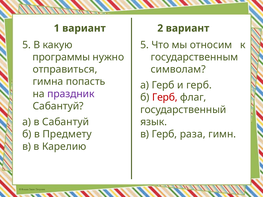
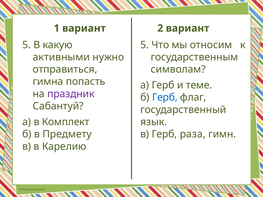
программы: программы -> активными (61, 57)
и герб: герб -> теме (199, 85)
Герб colour: red -> blue (165, 98)
в Сабантуй: Сабантуй -> Комплект (66, 122)
